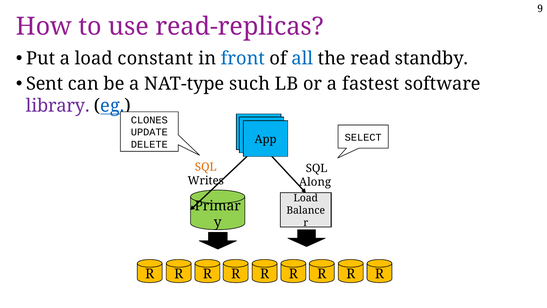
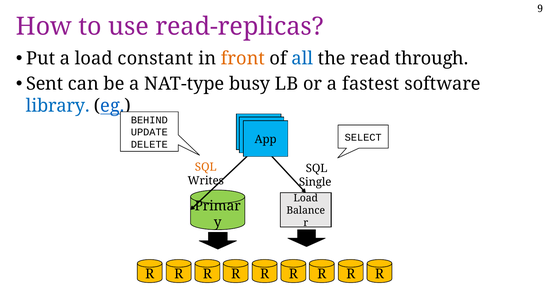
front colour: blue -> orange (243, 58)
standby: standby -> through (432, 58)
such: such -> busy (250, 84)
library colour: purple -> blue (58, 106)
CLONES: CLONES -> BEHIND (149, 120)
Along: Along -> Single (315, 182)
